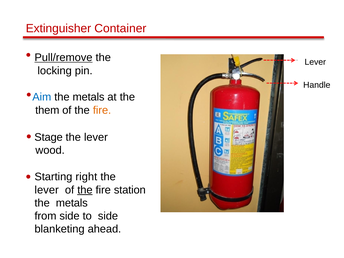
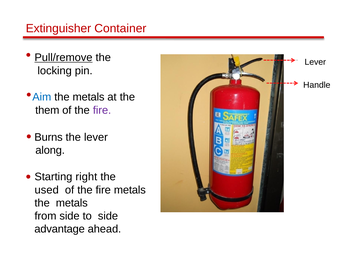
fire colour: orange -> purple (102, 110)
Stage: Stage -> Burns (49, 137)
wood: wood -> along (50, 150)
lever: lever -> used (47, 190)
the underline: present -> none (85, 190)
fire station: station -> metals (130, 190)
blanketing: blanketing -> advantage (60, 229)
